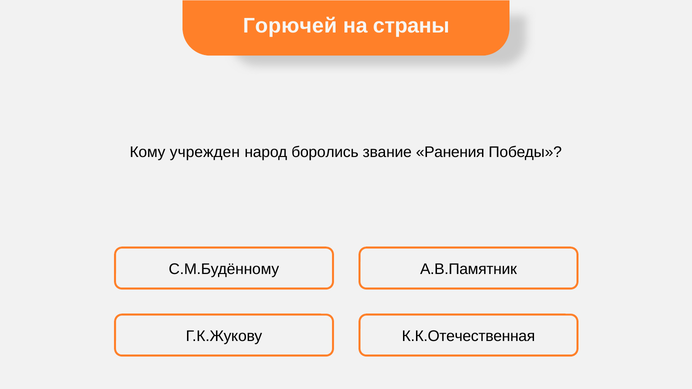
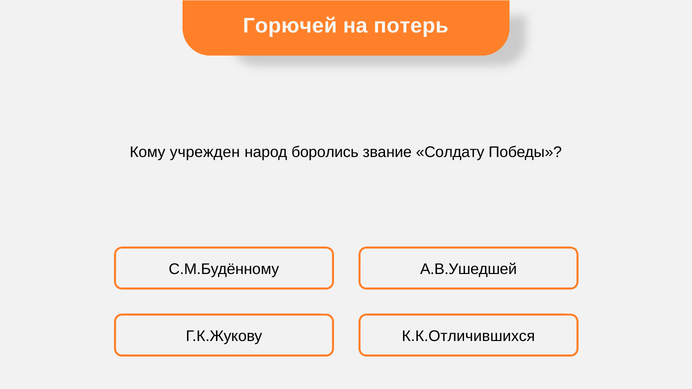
страны: страны -> потерь (411, 26)
Ранения: Ранения -> Солдату (450, 152)
А.В.Памятник: А.В.Памятник -> А.В.Ушедшей (468, 269)
К.К.Отечественная: К.К.Отечественная -> К.К.Отличившихся (468, 336)
